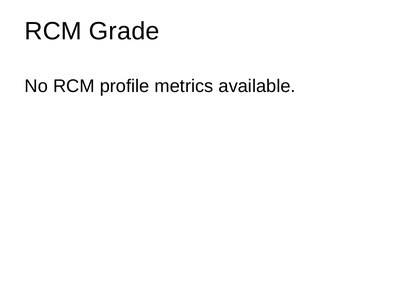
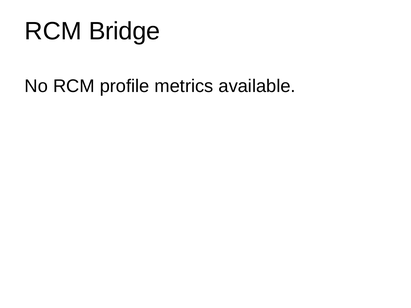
Grade: Grade -> Bridge (124, 31)
